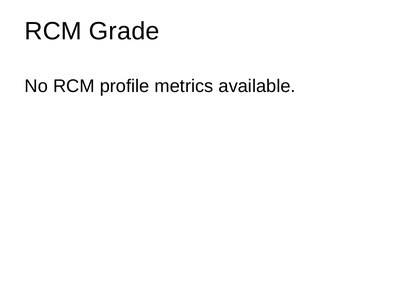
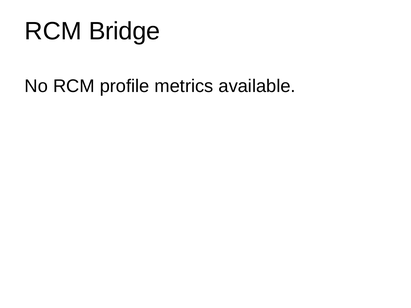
Grade: Grade -> Bridge (124, 31)
